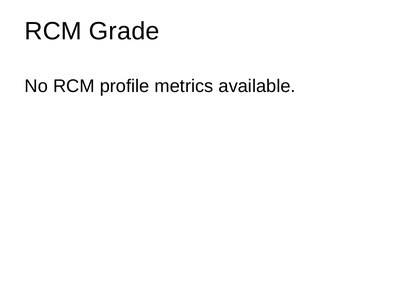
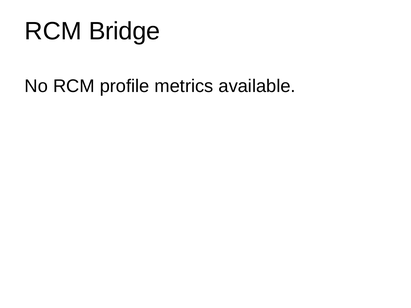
Grade: Grade -> Bridge (124, 31)
